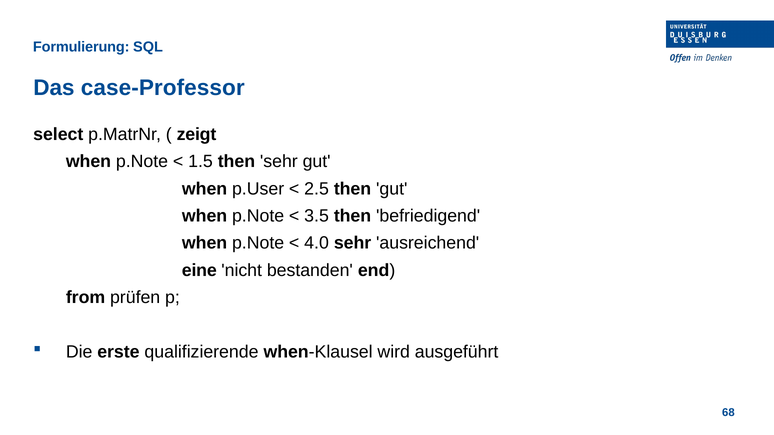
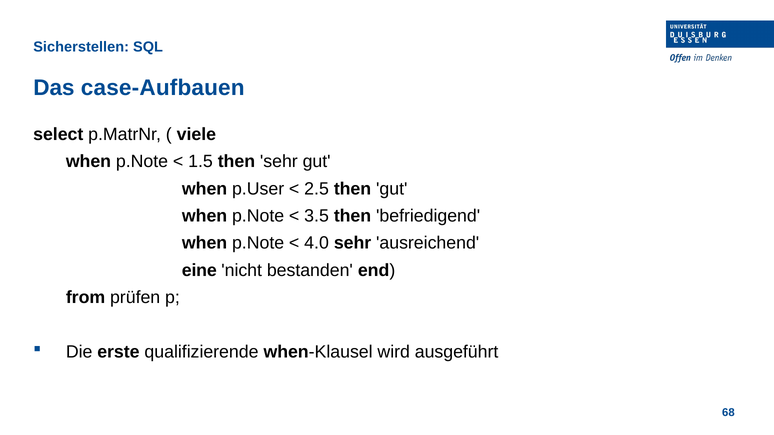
Formulierung: Formulierung -> Sicherstellen (81, 47)
case-Professor: case-Professor -> case-Aufbauen (163, 88)
zeigt: zeigt -> viele (196, 134)
